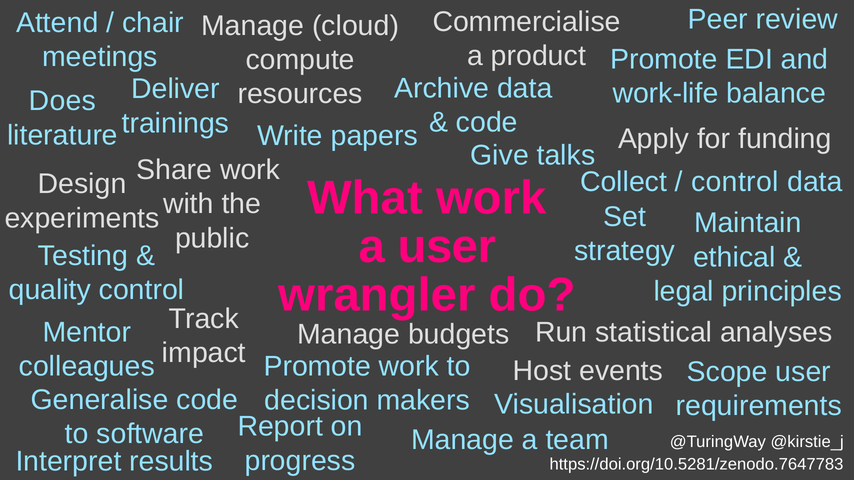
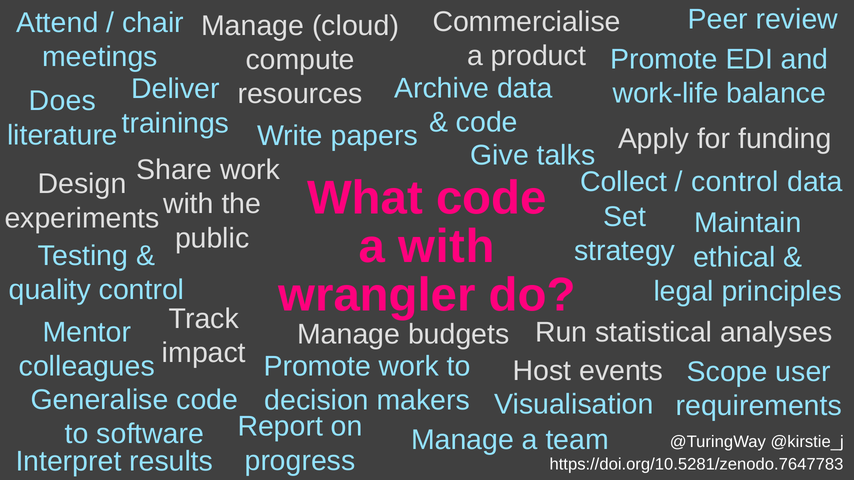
What work: work -> code (491, 198)
a user: user -> with (446, 247)
